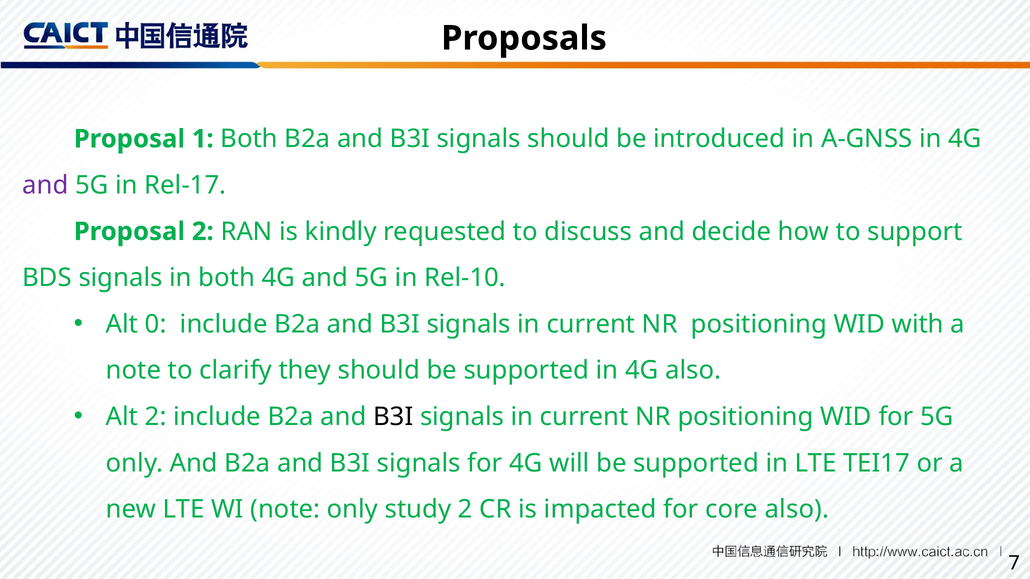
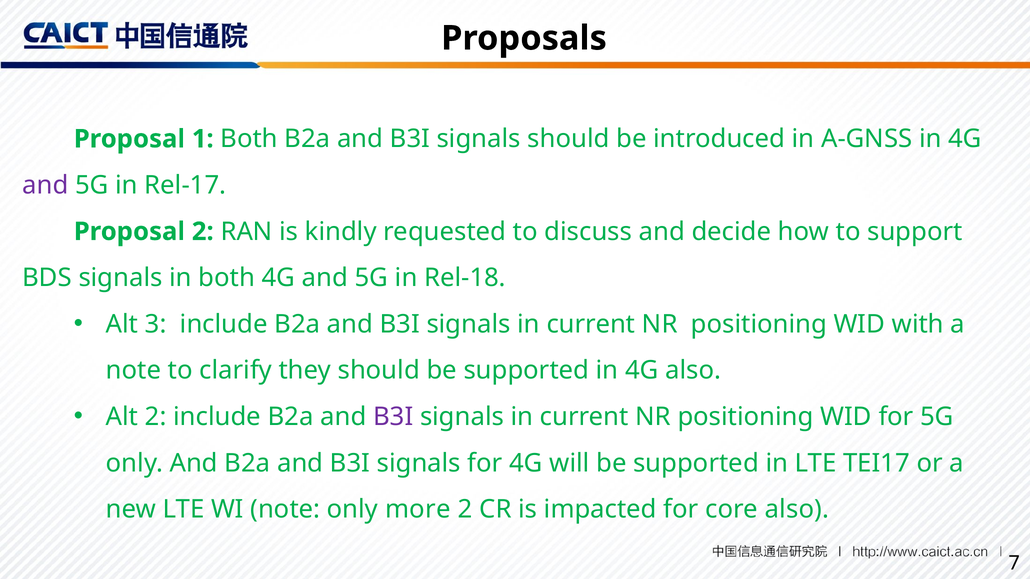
Rel-10: Rel-10 -> Rel-18 (465, 278)
0: 0 -> 3 (156, 324)
B3I colour: black -> purple (393, 417)
study: study -> more (418, 510)
